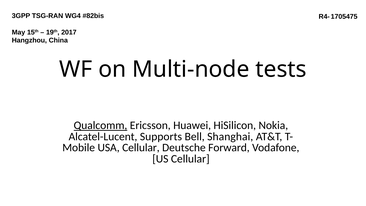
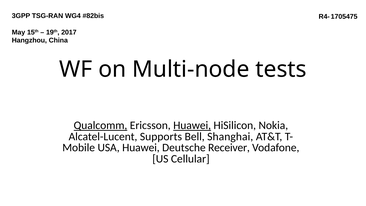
Huawei underline: none -> present (192, 125)
USA Cellular: Cellular -> Huawei (141, 148)
Forward: Forward -> Receiver (229, 148)
